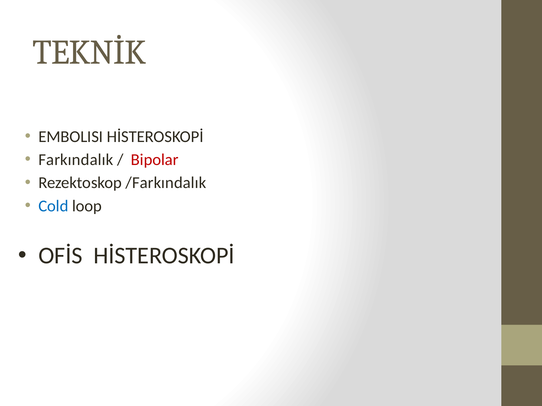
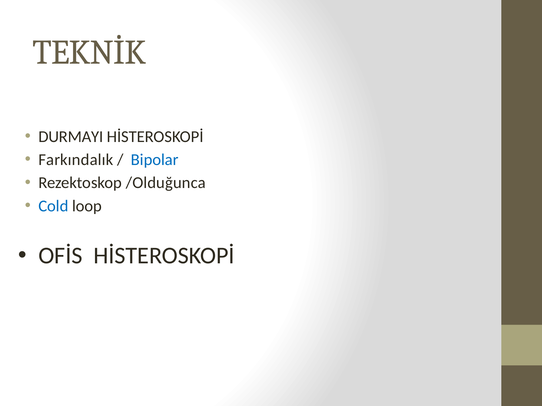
EMBOLISI: EMBOLISI -> DURMAYI (71, 137)
Bipolar colour: red -> blue (155, 160)
/Farkındalık: /Farkındalık -> /Olduğunca (166, 183)
